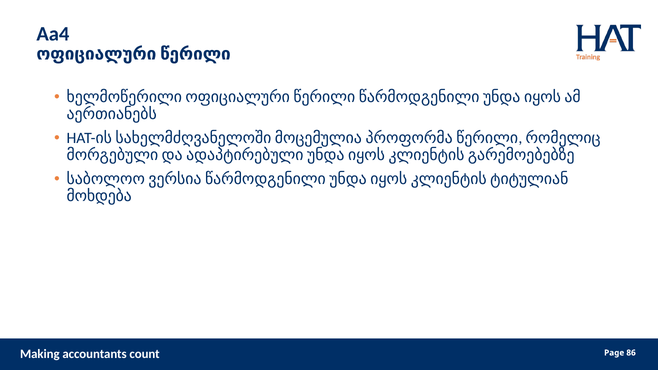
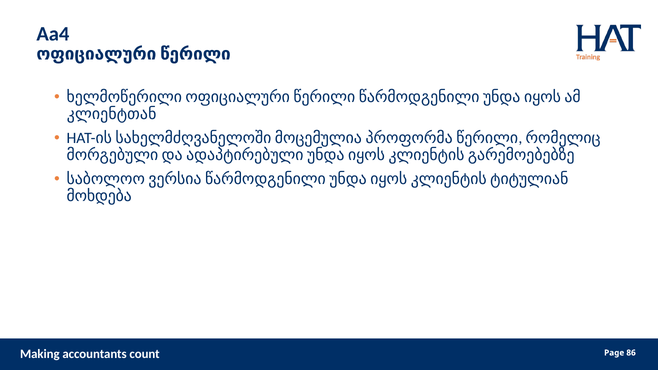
აერთიანებს: აერთიანებს -> კლიენტთან (112, 114)
